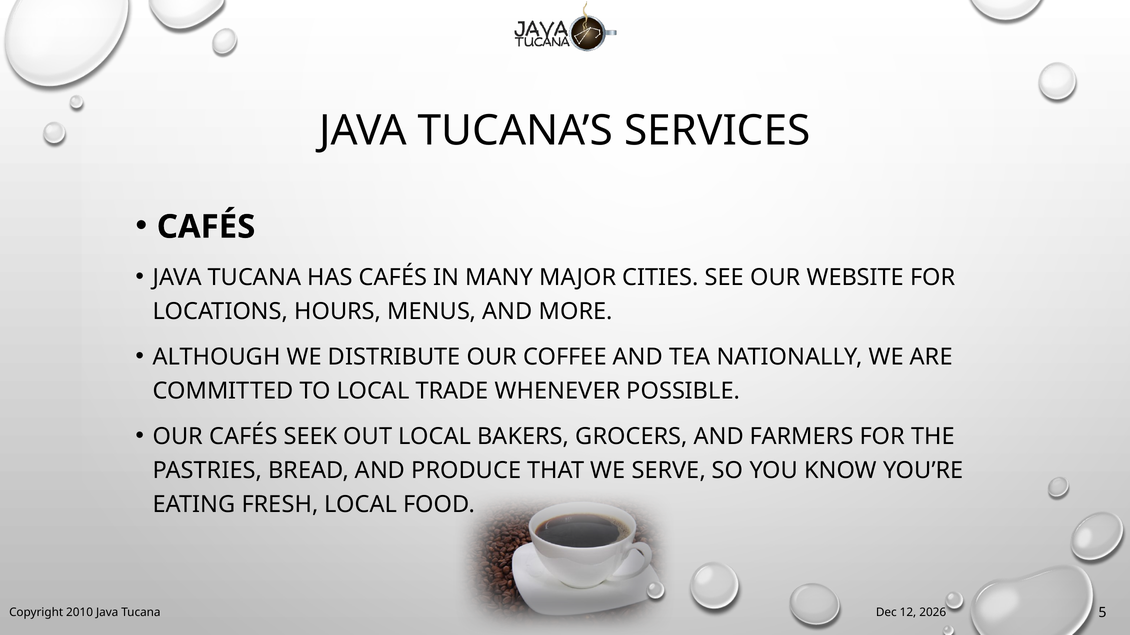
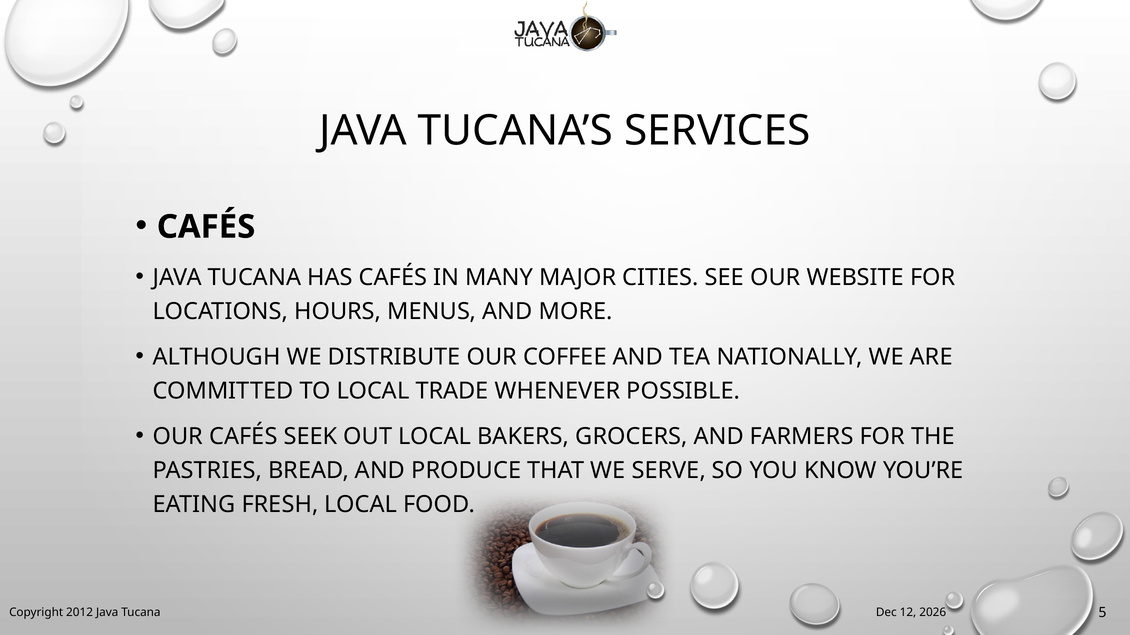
2010: 2010 -> 2012 (80, 613)
